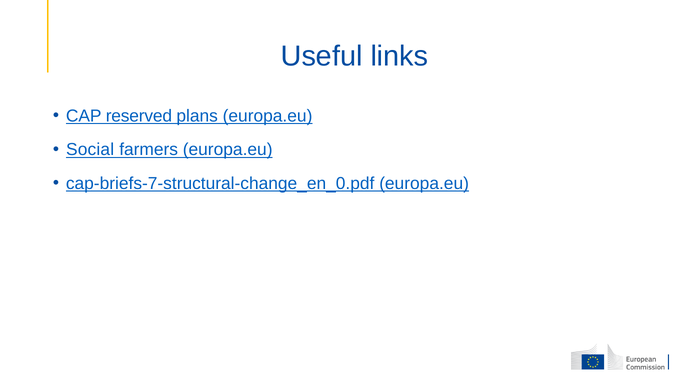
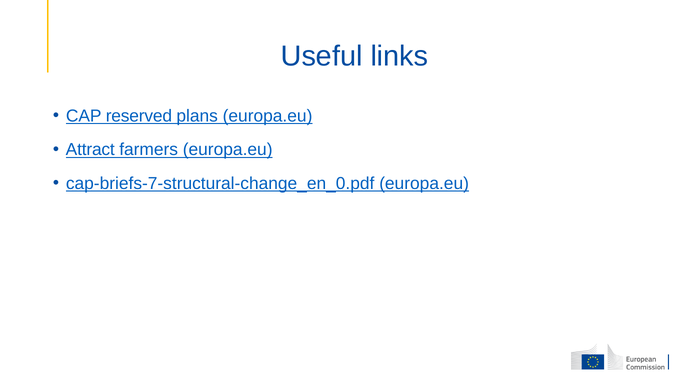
Social: Social -> Attract (90, 150)
